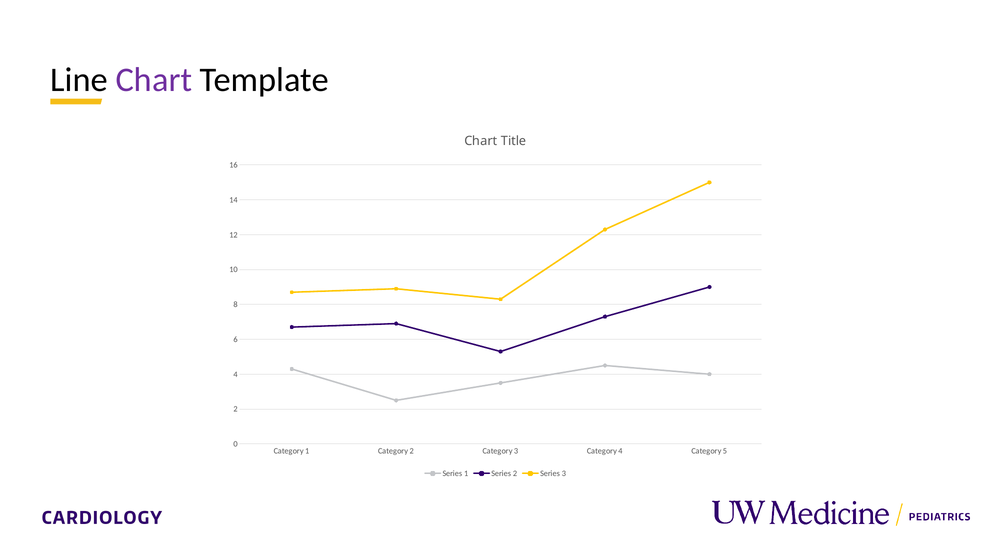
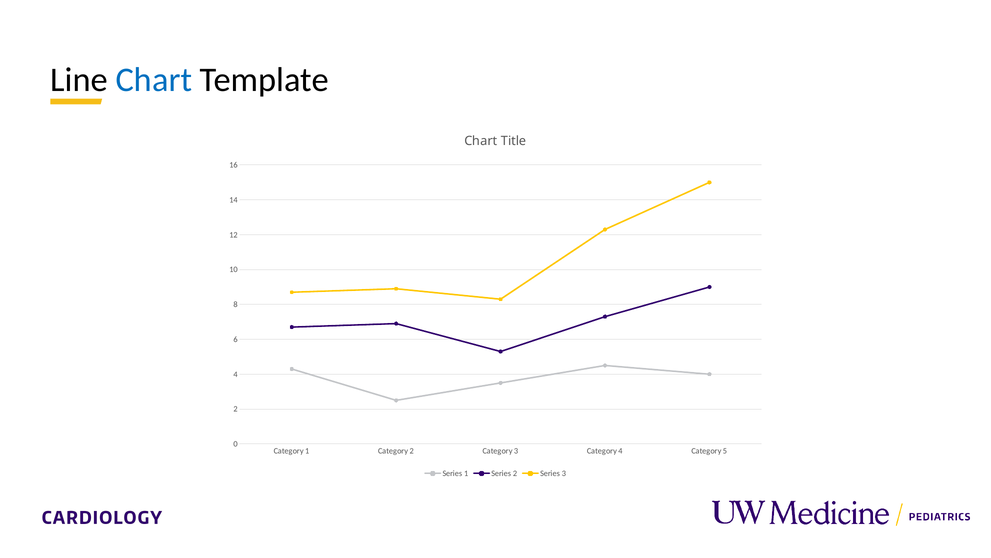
Chart colour: purple -> blue (154, 80)
